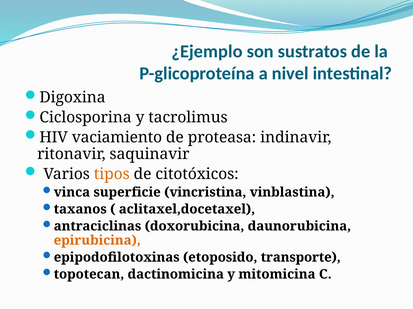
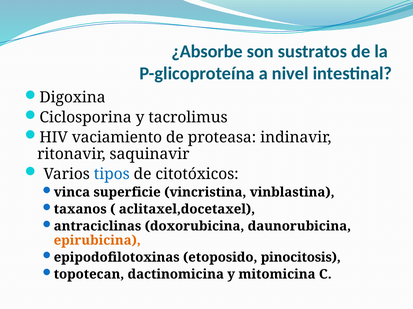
¿Ejemplo: ¿Ejemplo -> ¿Absorbe (207, 52)
tipos colour: orange -> blue (112, 174)
transporte: transporte -> pinocitosis (301, 258)
